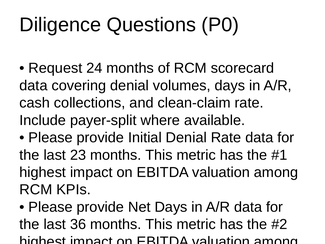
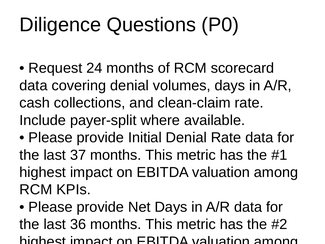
23: 23 -> 37 (78, 155)
